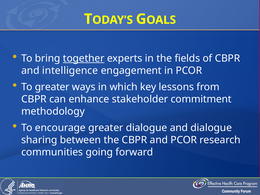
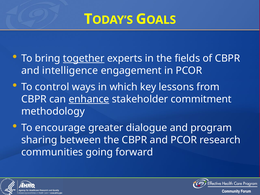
To greater: greater -> control (52, 87)
enhance underline: none -> present (89, 99)
and dialogue: dialogue -> program (211, 128)
